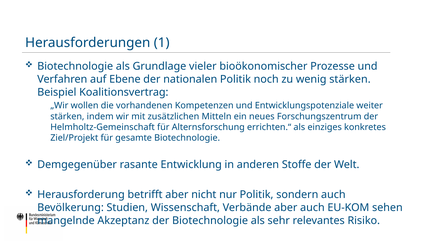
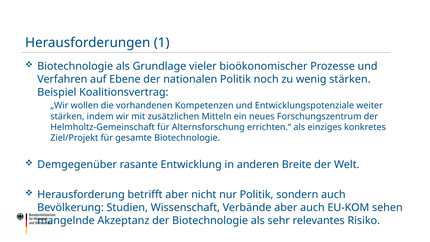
Stoffe: Stoffe -> Breite (297, 164)
